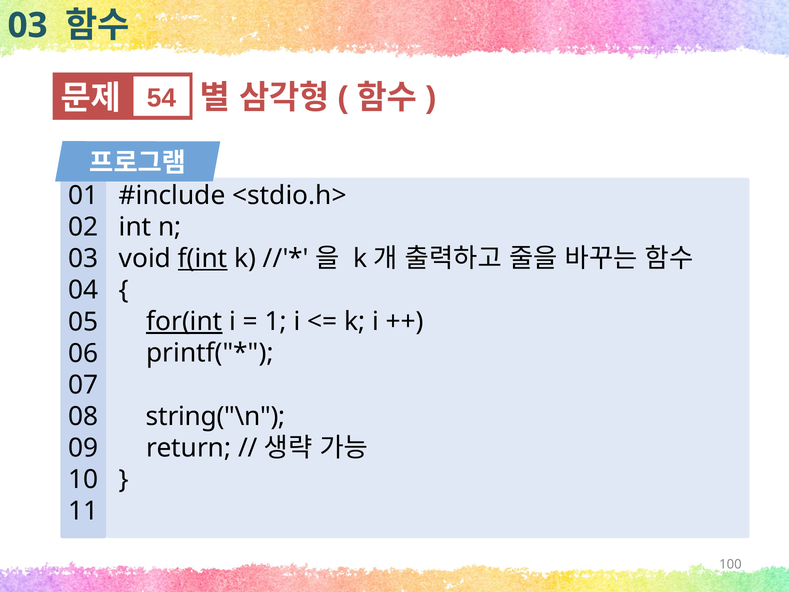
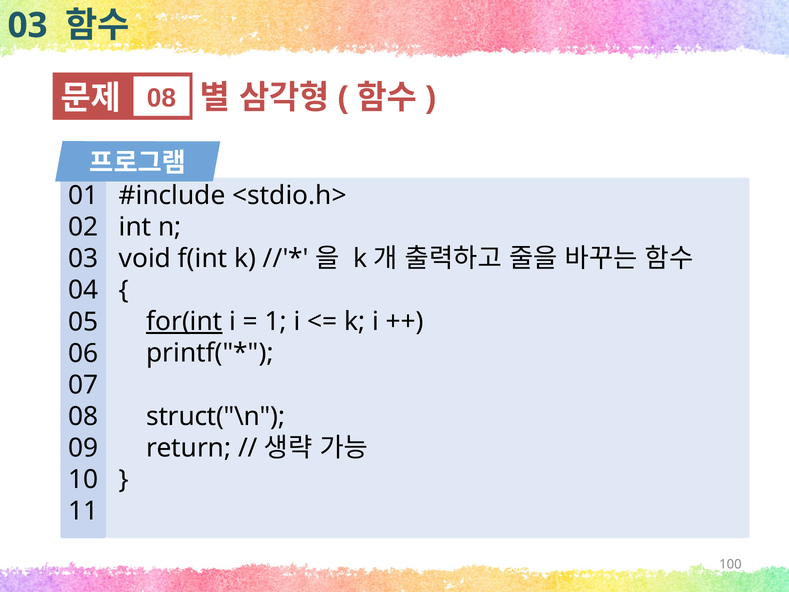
54: 54 -> 08 (161, 98)
f(int underline: present -> none (203, 258)
string("\n: string("\n -> struct("\n (216, 416)
